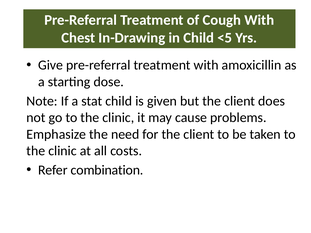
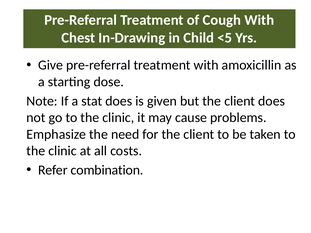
stat child: child -> does (119, 101)
